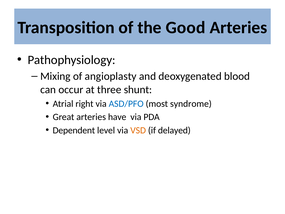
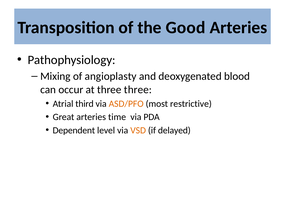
three shunt: shunt -> three (138, 89)
right: right -> third (85, 104)
ASD/PFO colour: blue -> orange (126, 104)
syndrome: syndrome -> restrictive (191, 104)
have: have -> time (117, 117)
